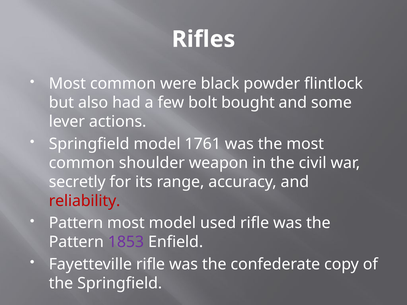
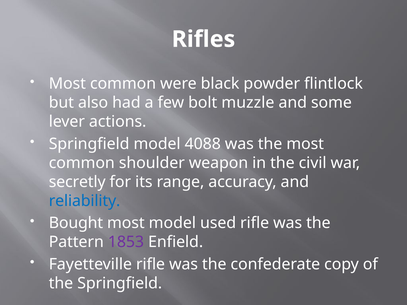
bought: bought -> muzzle (248, 103)
1761: 1761 -> 4088 (203, 144)
reliability colour: red -> blue (85, 201)
Pattern: Pattern -> Bought (76, 223)
